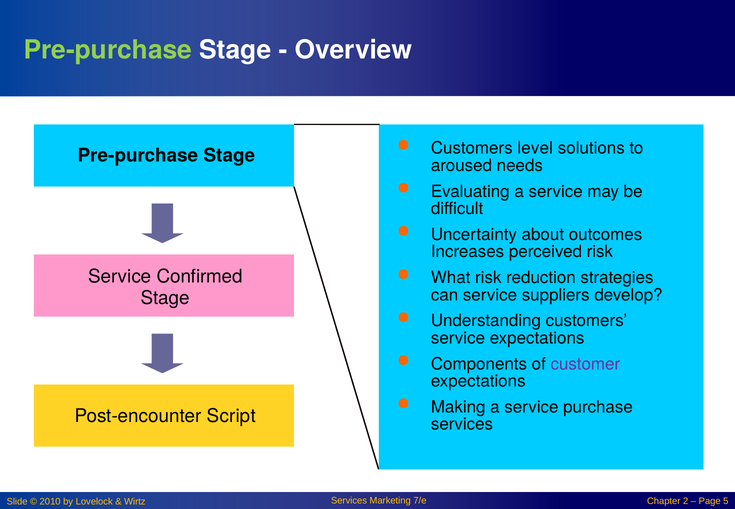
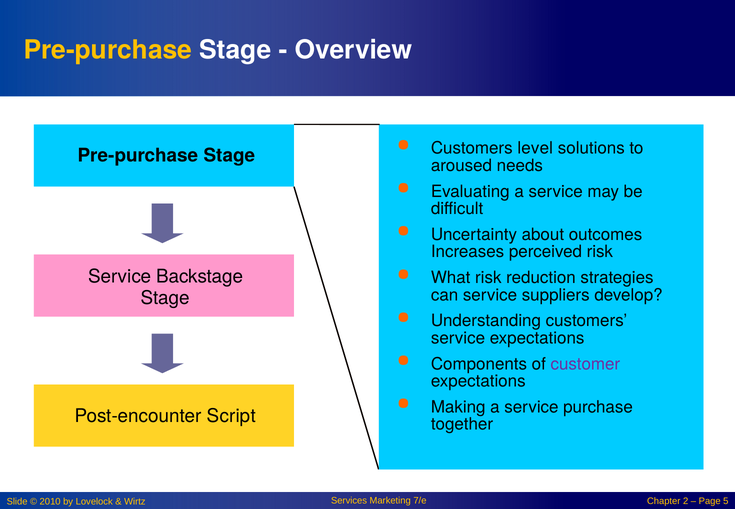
Pre-purchase colour: light green -> yellow (108, 50)
Confirmed: Confirmed -> Backstage (200, 277)
services: services -> together (462, 424)
